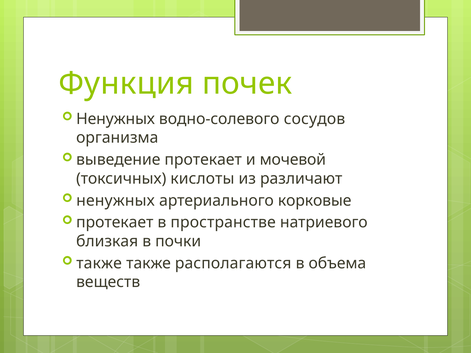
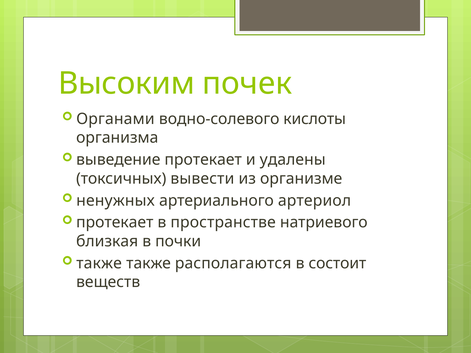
Функция: Функция -> Высоким (126, 83)
Ненужных: Ненужных -> Органами (115, 119)
сосудов: сосудов -> кислоты (315, 119)
мочевой: мочевой -> удалены (293, 160)
кислоты: кислоты -> вывести (202, 179)
различают: различают -> организме (301, 179)
корковые: корковые -> артериол (315, 201)
объема: объема -> состоит (337, 263)
